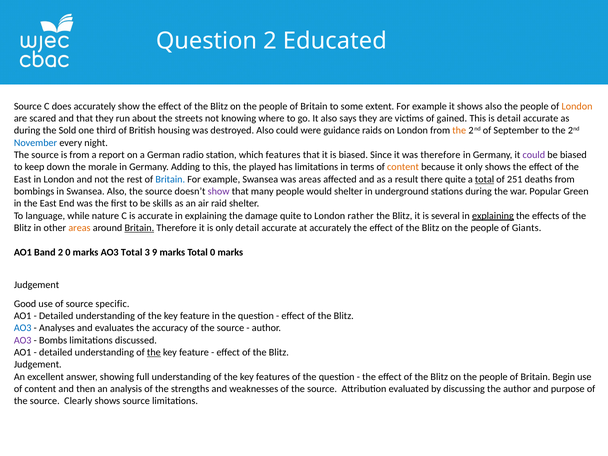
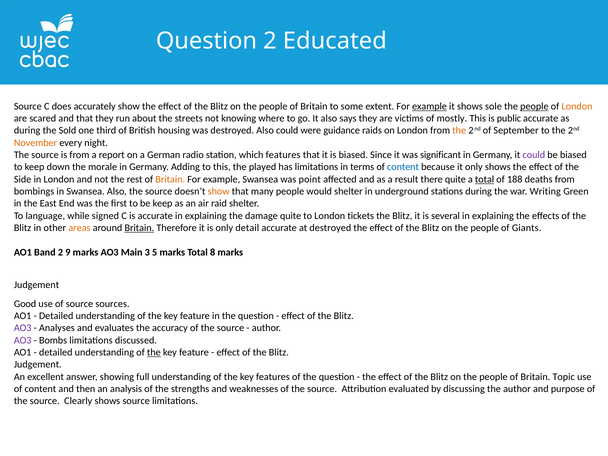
example underline: none -> present (429, 106)
shows also: also -> sole (493, 106)
people underline: none -> present (534, 106)
gained: gained -> mostly (452, 118)
is detail: detail -> public (509, 118)
November colour: blue -> orange (35, 143)
was therefore: therefore -> significant (441, 155)
content colour: orange -> blue (403, 167)
East: East -> Side (23, 179)
Britain colour: blue -> orange (170, 179)
was areas: areas -> point (310, 179)
251: 251 -> 188 (515, 179)
show colour: purple -> orange (219, 191)
Popular: Popular -> Writing (545, 191)
be skills: skills -> keep (163, 204)
nature: nature -> signed (105, 216)
rather: rather -> tickets (361, 216)
explaining underline: present -> none (493, 216)
at accurately: accurately -> destroyed (330, 228)
2 0: 0 -> 9 (68, 252)
AO3 Total: Total -> Main (132, 252)
9: 9 -> 5 (155, 252)
Total 0: 0 -> 8 (213, 252)
specific: specific -> sources (112, 304)
AO3 colour: blue -> purple (23, 328)
Begin: Begin -> Topic (564, 377)
